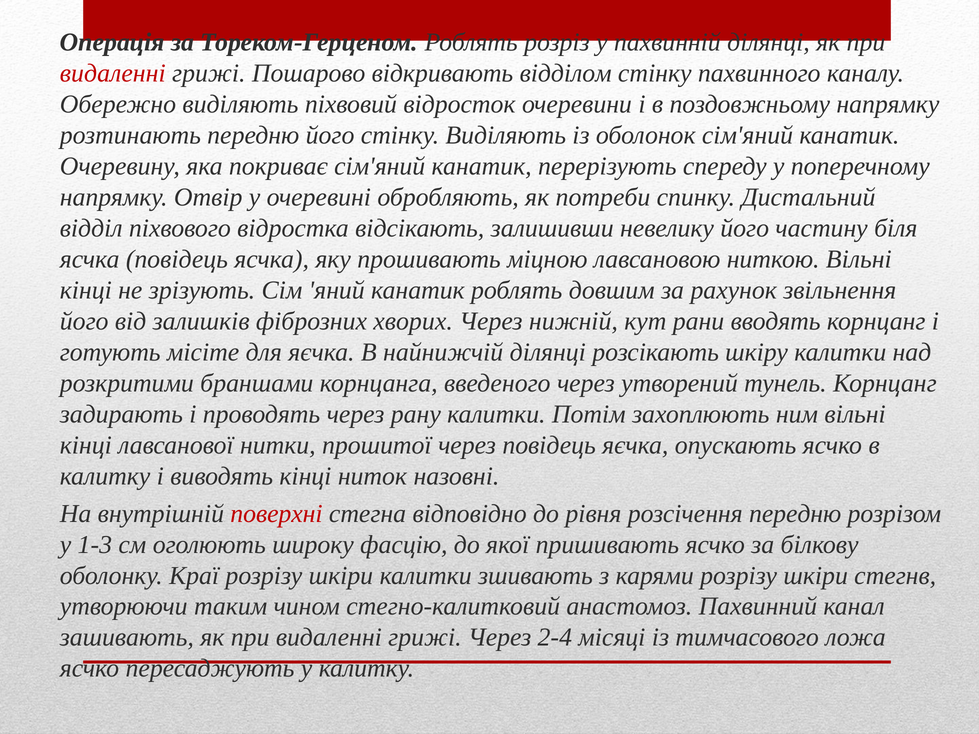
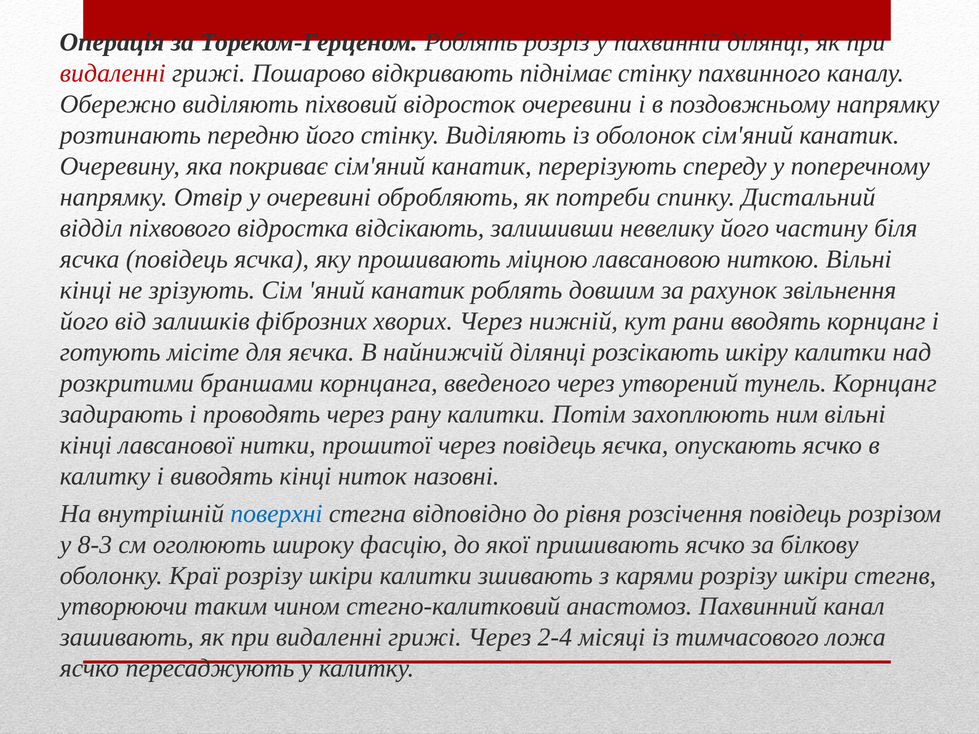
відділом: відділом -> піднімає (566, 73)
поверхні colour: red -> blue (276, 514)
розсічення передню: передню -> повідець (795, 514)
1-3: 1-3 -> 8-3 (95, 545)
